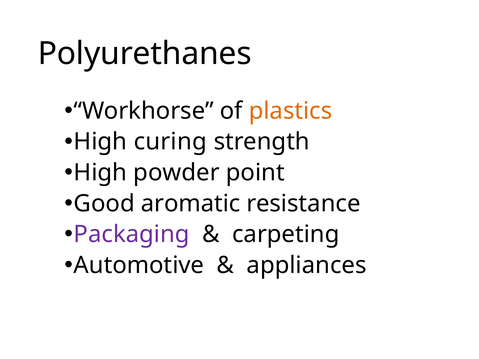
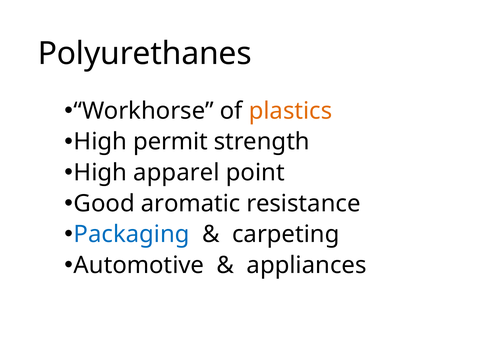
curing: curing -> permit (171, 142)
powder: powder -> apparel (176, 173)
Packaging colour: purple -> blue (132, 234)
